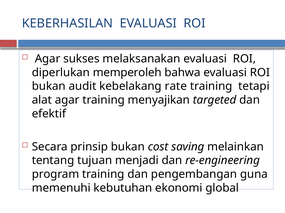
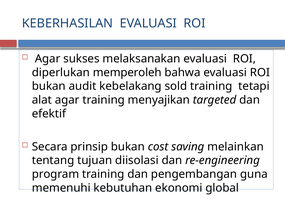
rate: rate -> sold (176, 87)
menjadi: menjadi -> diisolasi (137, 161)
